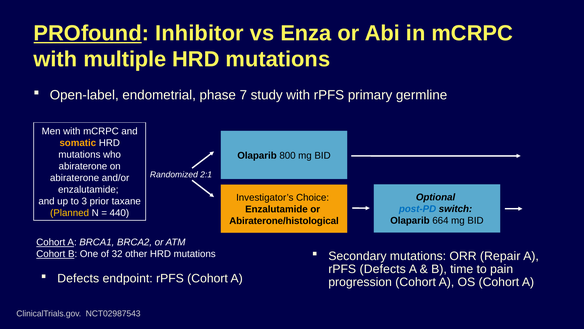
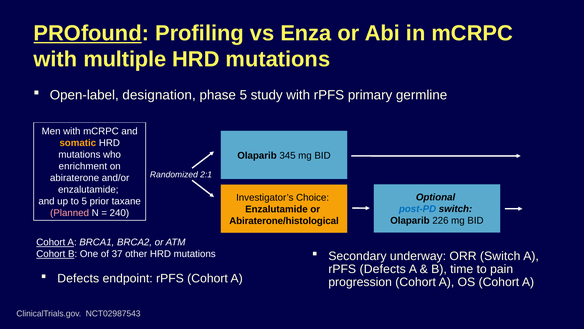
Inhibitor: Inhibitor -> Profiling (200, 33)
endometrial: endometrial -> designation (159, 95)
phase 7: 7 -> 5 (243, 95)
800: 800 -> 345 (287, 155)
abiraterone: abiraterone -> enrichment (83, 166)
to 3: 3 -> 5 (84, 201)
Planned colour: yellow -> pink (70, 213)
440: 440 -> 240 (119, 213)
664: 664 -> 226 (440, 220)
32: 32 -> 37 (117, 254)
Secondary mutations: mutations -> underway (418, 256)
ORR Repair: Repair -> Switch (500, 256)
